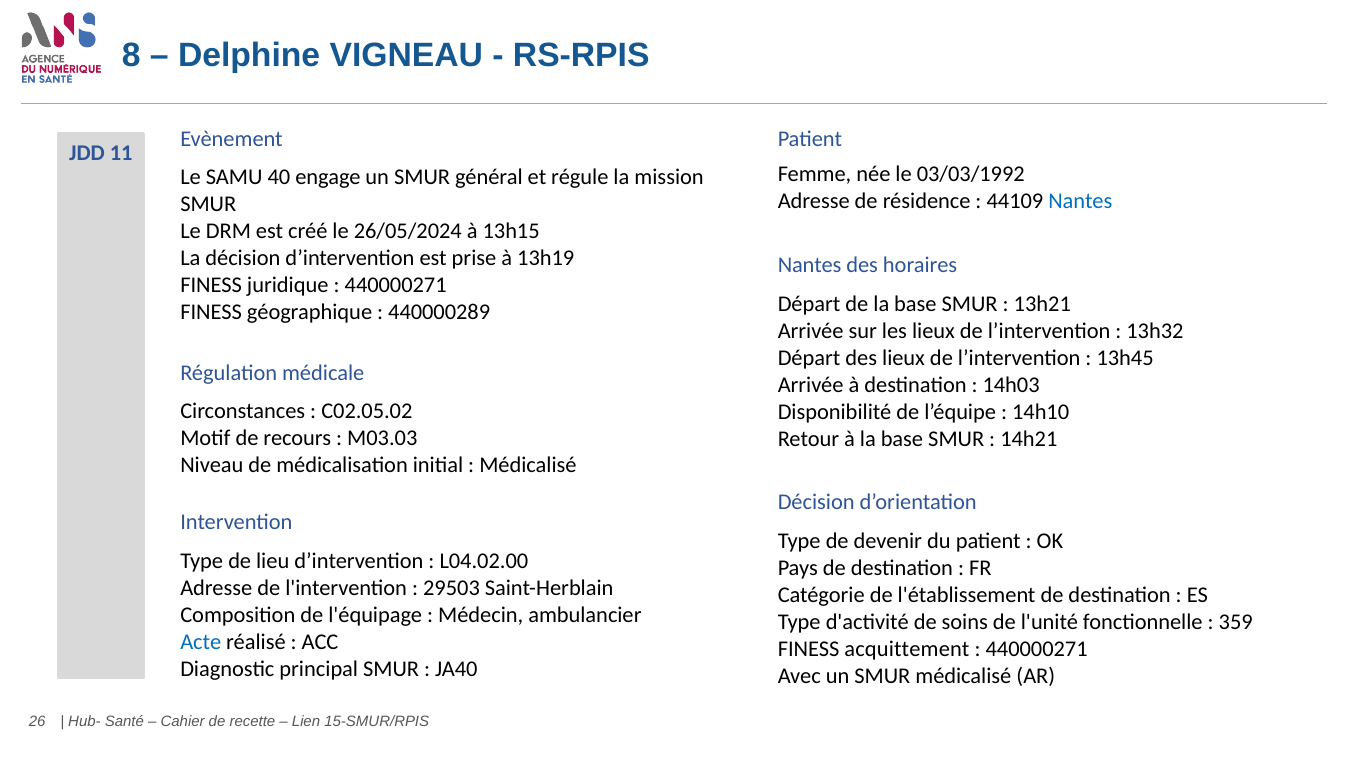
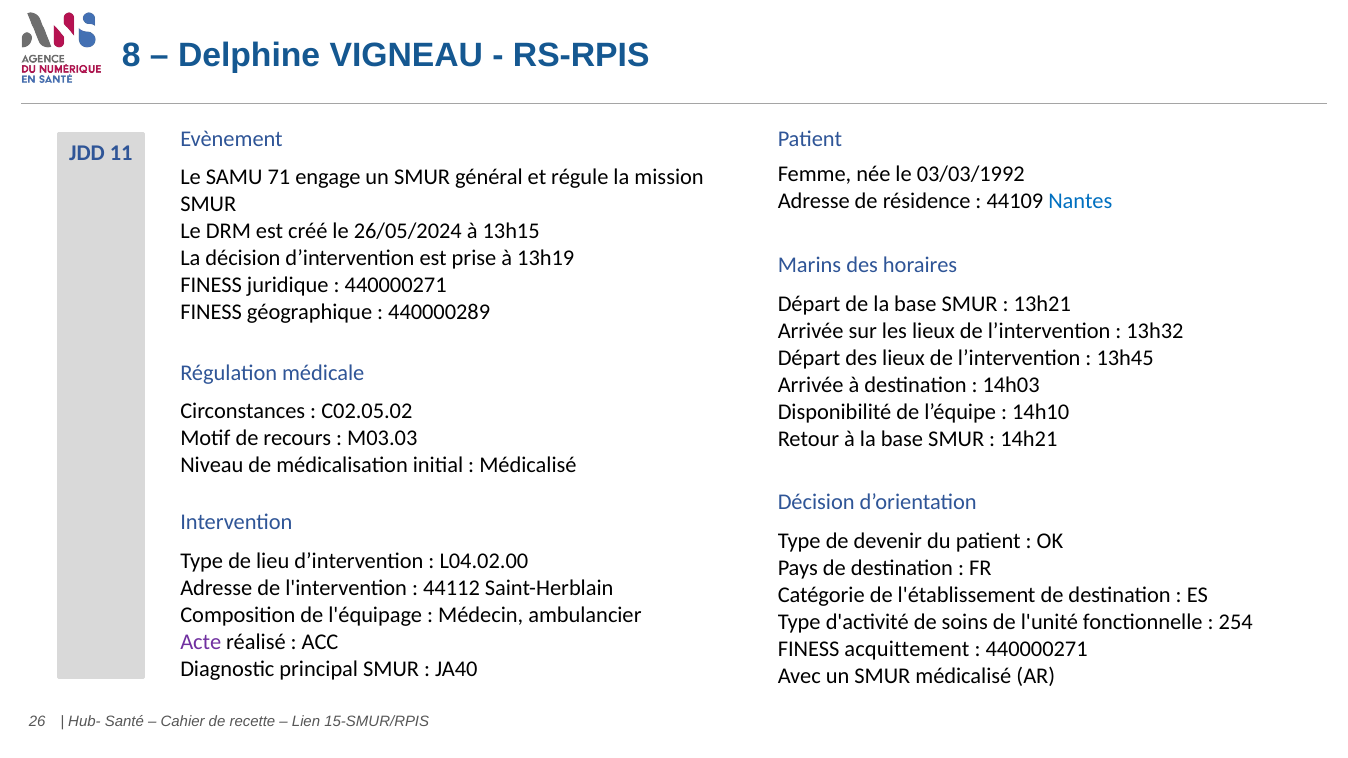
40: 40 -> 71 (279, 178)
Nantes: Nantes -> Marins (810, 265)
29503: 29503 -> 44112 (452, 588)
359: 359 -> 254 (1236, 622)
Acte colour: blue -> purple (201, 642)
